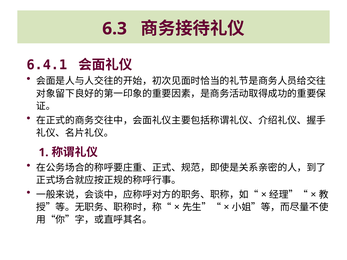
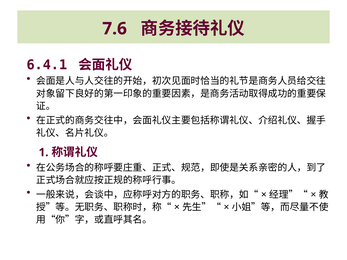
6.3: 6.3 -> 7.6 (115, 29)
